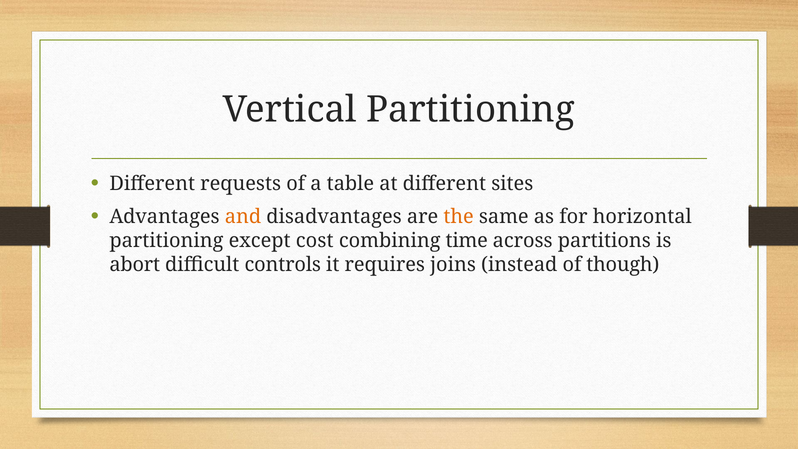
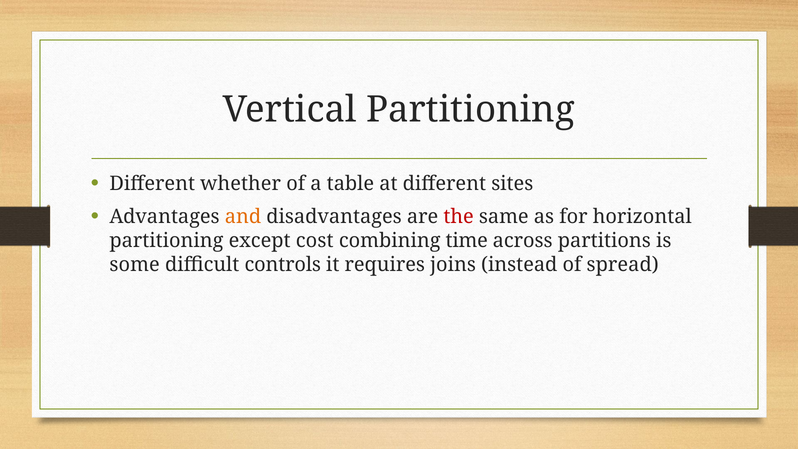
requests: requests -> whether (241, 184)
the colour: orange -> red (459, 217)
abort: abort -> some (135, 265)
though: though -> spread (623, 265)
